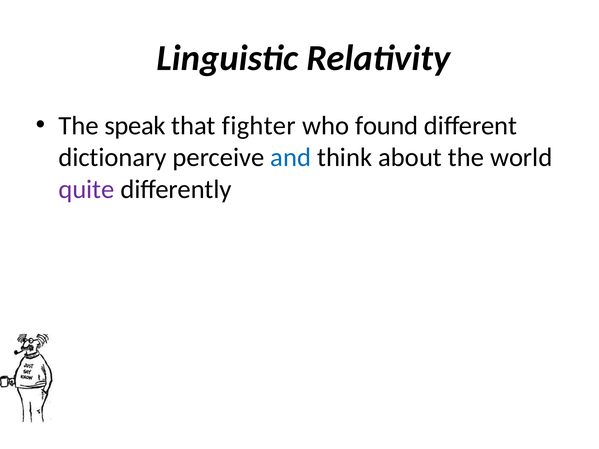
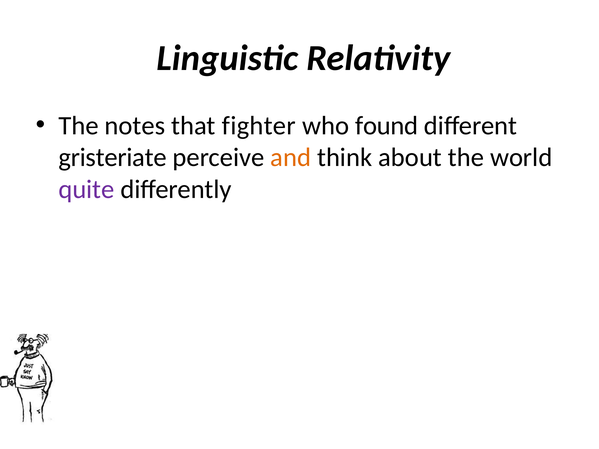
speak: speak -> notes (135, 126)
dictionary: dictionary -> gristeriate (113, 158)
and colour: blue -> orange (291, 158)
